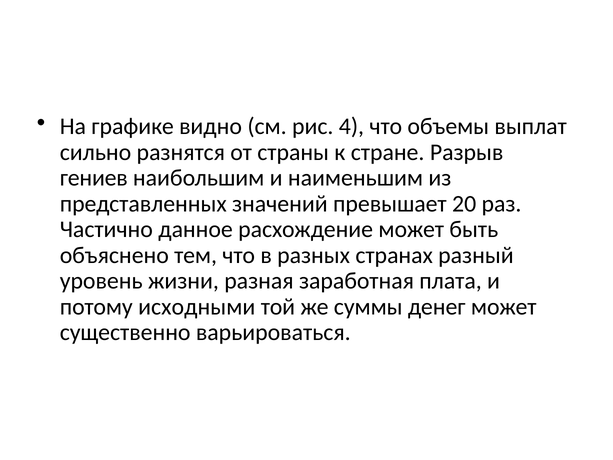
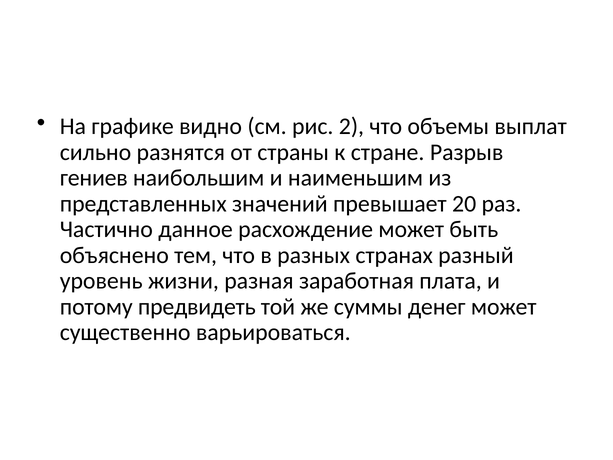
4: 4 -> 2 (351, 126)
исходными: исходными -> предвидеть (197, 307)
